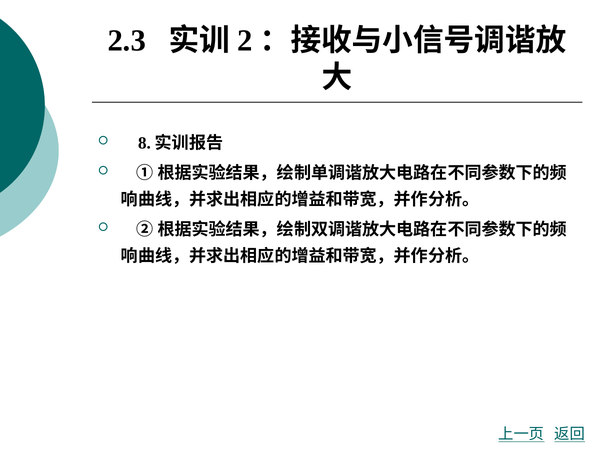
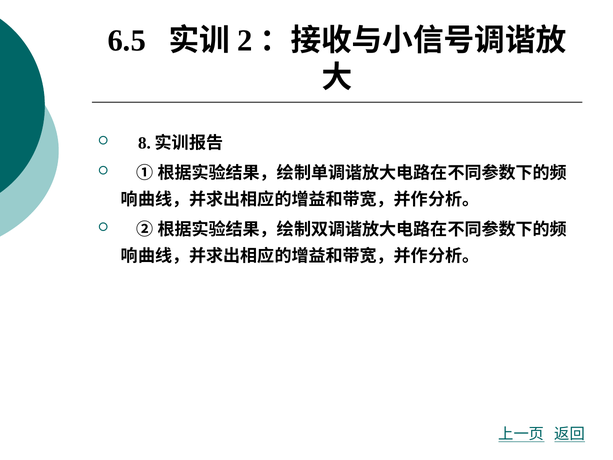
2.3: 2.3 -> 6.5 (127, 41)
